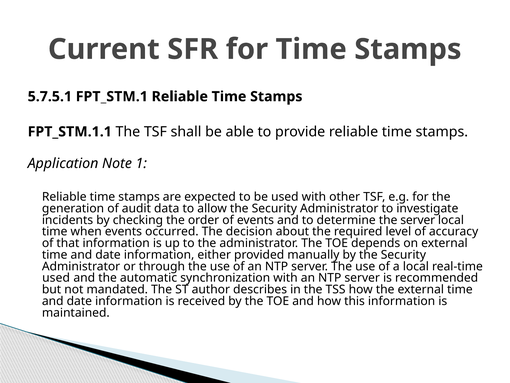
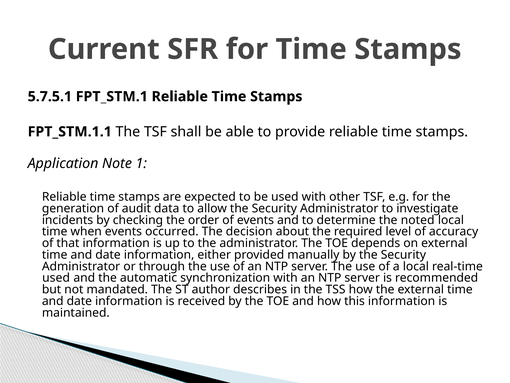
the server: server -> noted (418, 220)
